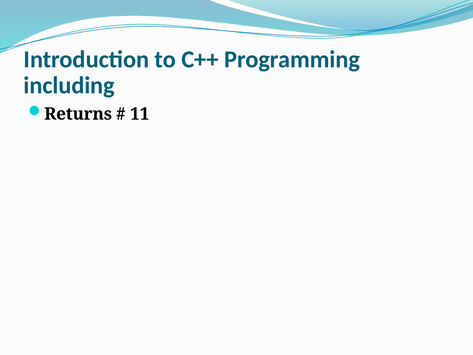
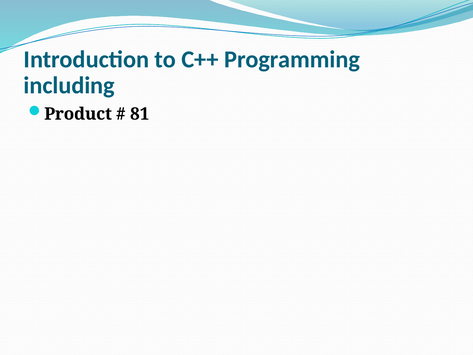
Returns: Returns -> Product (78, 114)
11: 11 -> 81 (140, 114)
